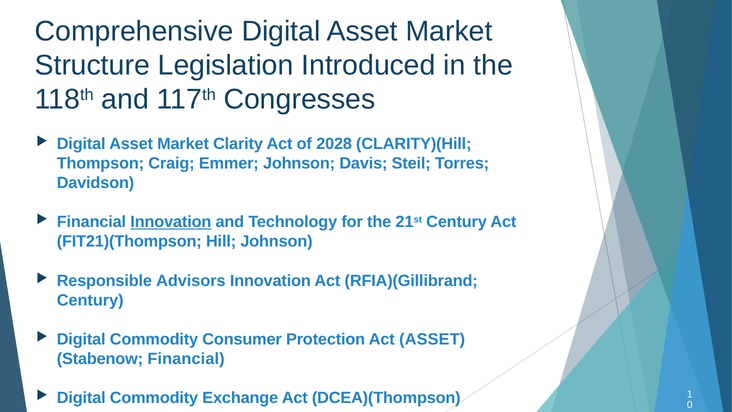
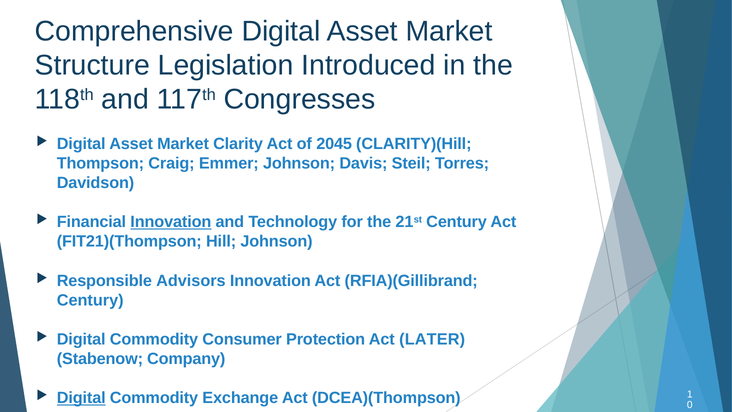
2028: 2028 -> 2045 (334, 144)
Act ASSET: ASSET -> LATER (432, 339)
Stabenow Financial: Financial -> Company (186, 359)
Digital underline: none -> present (81, 398)
